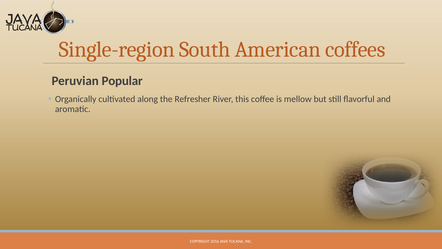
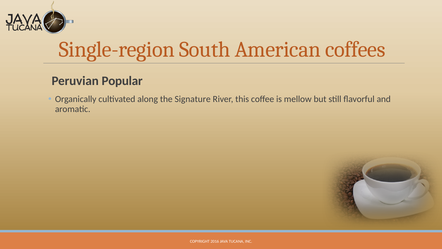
Refresher: Refresher -> Signature (193, 99)
